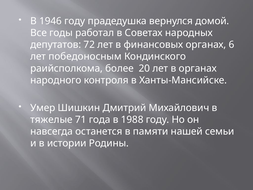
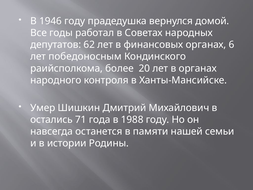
72: 72 -> 62 (89, 45)
тяжелые: тяжелые -> остались (52, 119)
